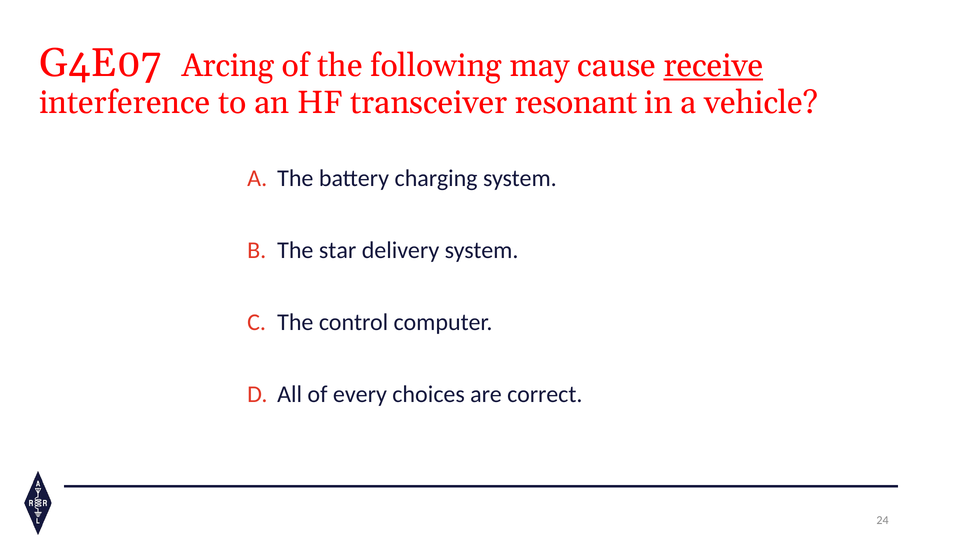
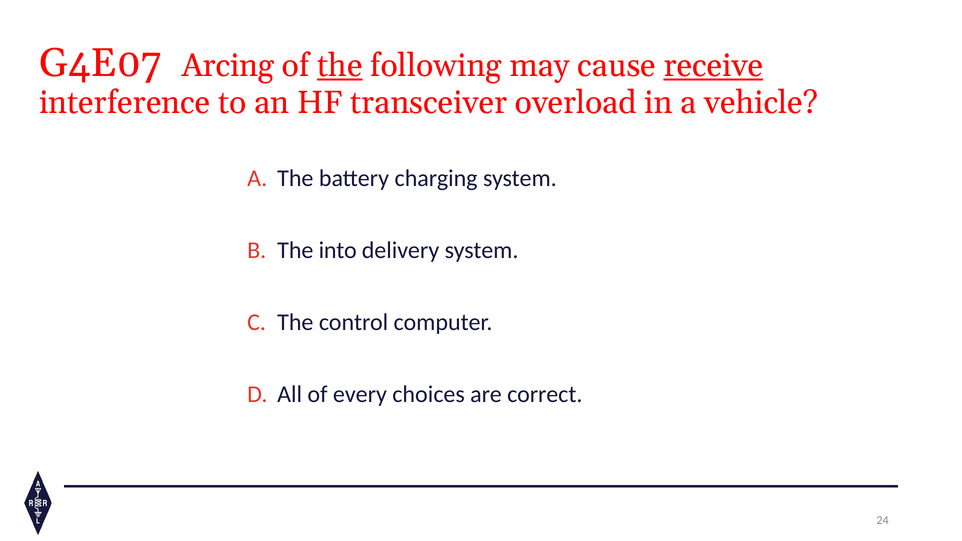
the underline: none -> present (340, 66)
resonant: resonant -> overload (576, 103)
star: star -> into (338, 251)
